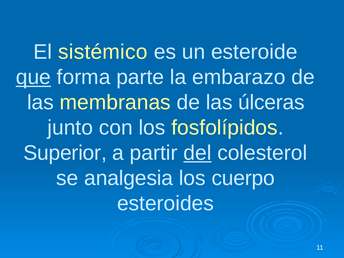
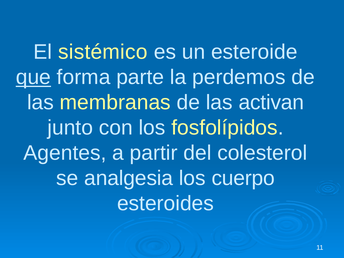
embarazo: embarazo -> perdemos (239, 77)
úlceras: úlceras -> activan (271, 102)
Superior: Superior -> Agentes (65, 153)
del underline: present -> none (197, 153)
